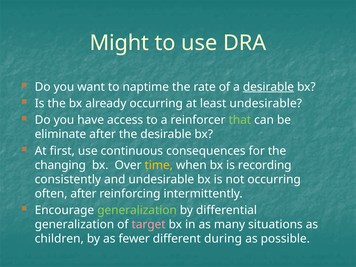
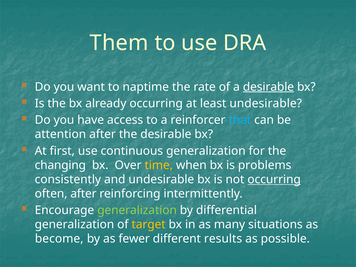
Might: Might -> Them (119, 43)
that colour: light green -> light blue (240, 120)
eliminate: eliminate -> attention (60, 134)
continuous consequences: consequences -> generalization (206, 151)
recording: recording -> problems (265, 165)
occurring underline: none -> present (274, 179)
target colour: pink -> yellow (149, 224)
children: children -> become (59, 239)
during: during -> results (223, 239)
